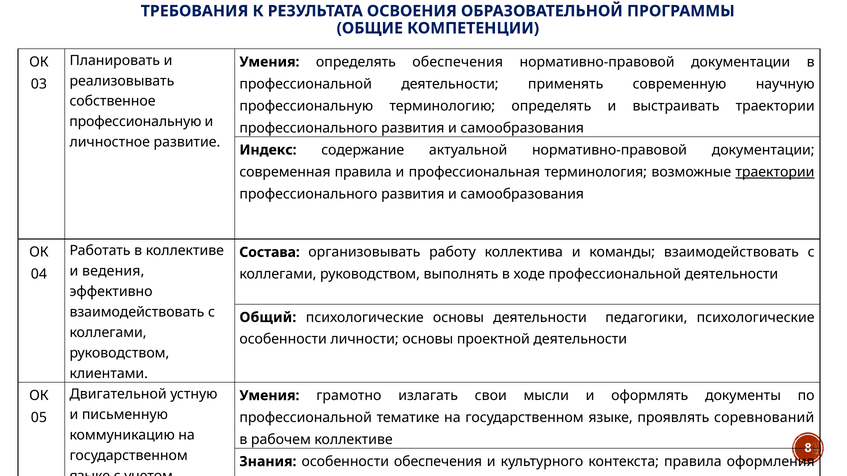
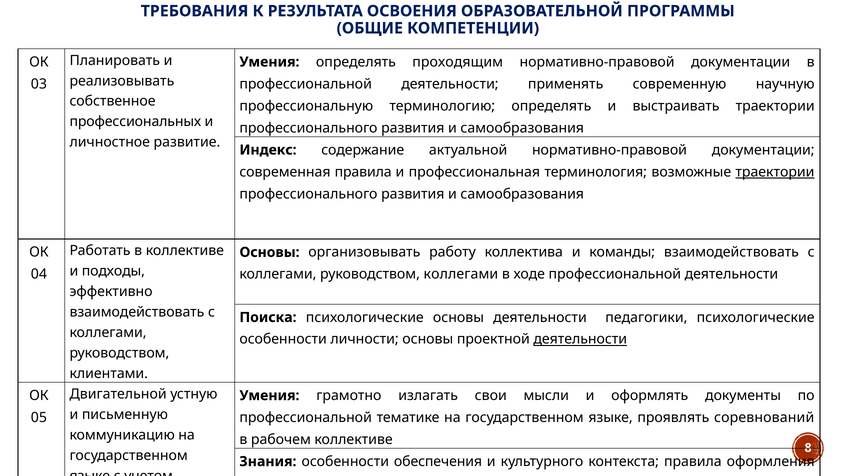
определять обеспечения: обеспечения -> проходящим (458, 62)
профессиональную: профессиональную -> профессиональных (135, 122)
Состава: Состава -> Основы (269, 252)
ведения: ведения -> подходы (113, 271)
руководством выполнять: выполнять -> коллегами (461, 275)
Общий: Общий -> Поиска (268, 318)
деятельности underline: none -> present (580, 340)
